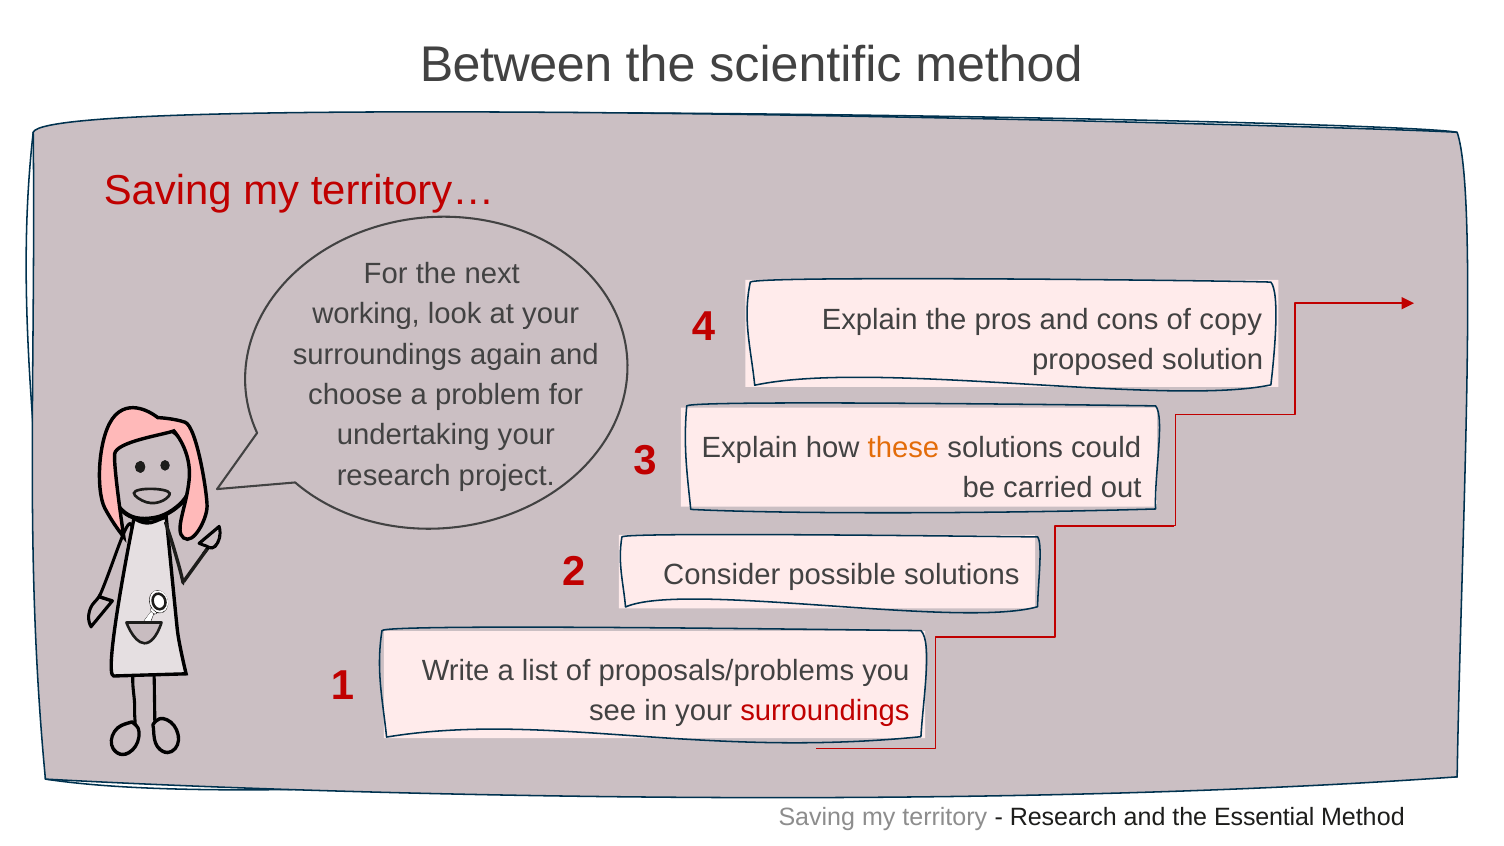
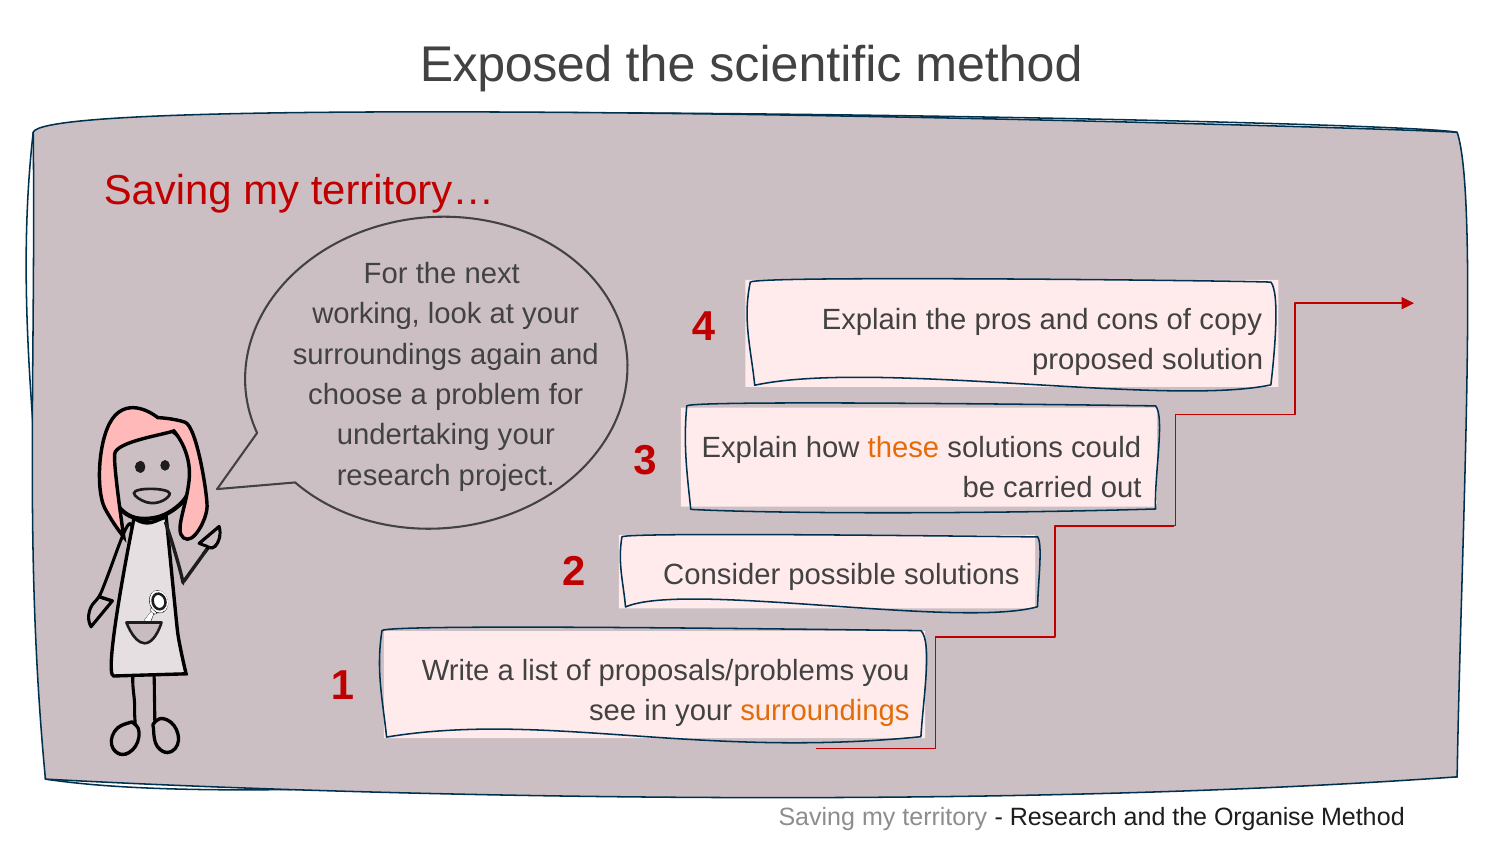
Between: Between -> Exposed (516, 65)
surroundings colour: red -> orange (825, 711)
Essential: Essential -> Organise (1264, 818)
